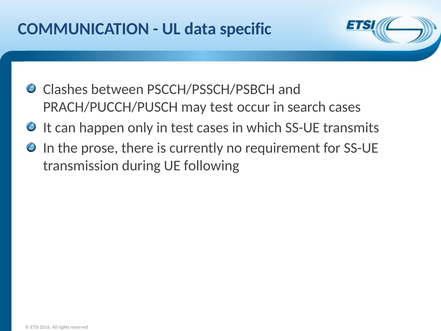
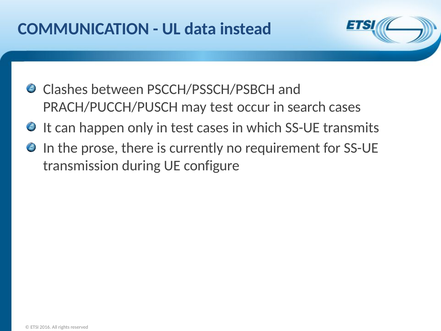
specific: specific -> instead (246, 29)
following: following -> configure (212, 166)
